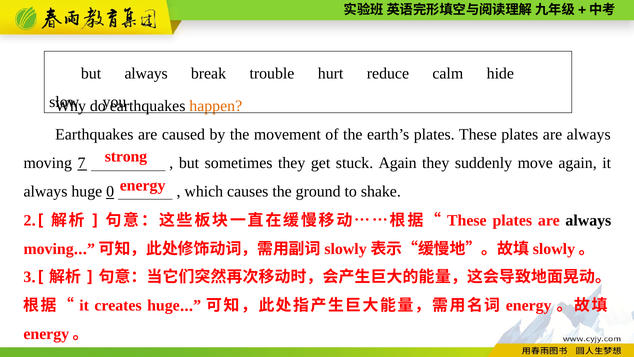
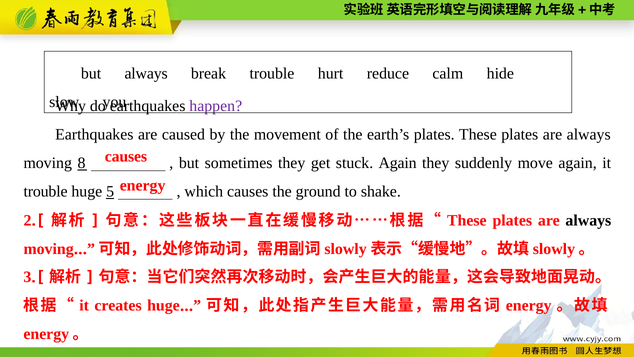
happen colour: orange -> purple (216, 106)
strong: strong -> causes (126, 156)
7: 7 -> 8 (82, 163)
always: always -> trouble (46, 191)
0: 0 -> 5 (110, 191)
